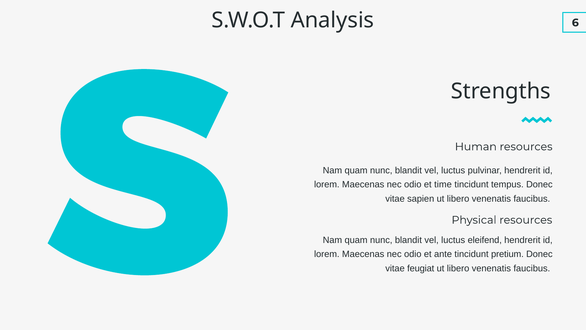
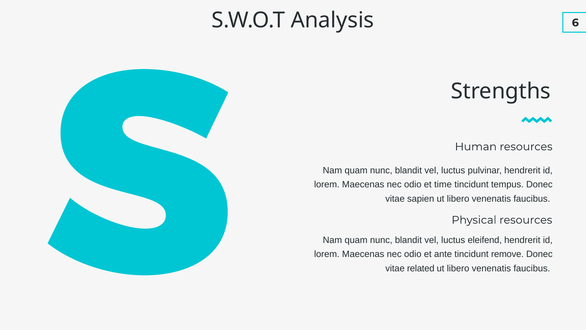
pretium: pretium -> remove (507, 254)
feugiat: feugiat -> related (421, 268)
